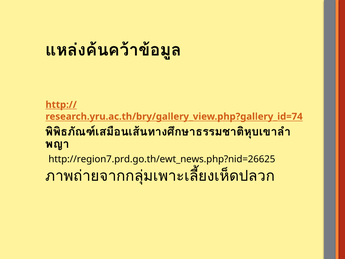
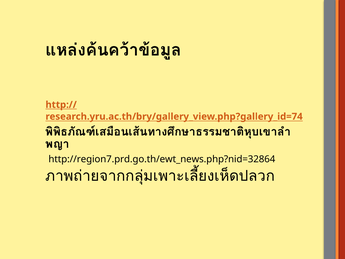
http://region7.prd.go.th/ewt_news.php?nid=26625: http://region7.prd.go.th/ewt_news.php?nid=26625 -> http://region7.prd.go.th/ewt_news.php?nid=32864 (162, 159)
